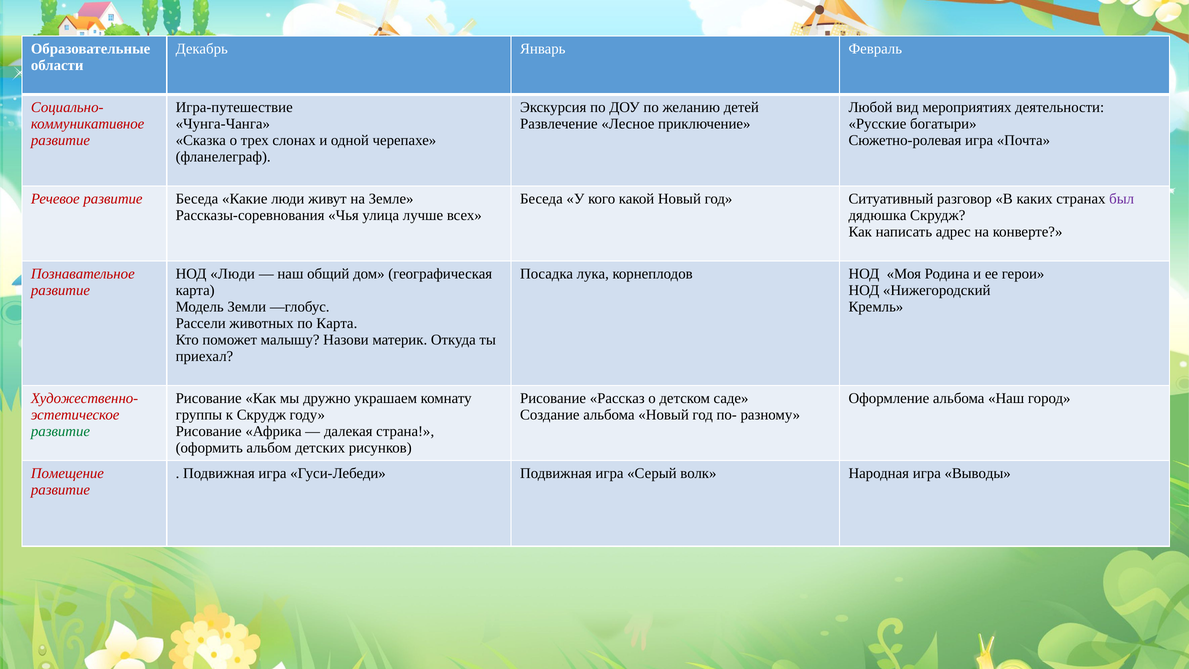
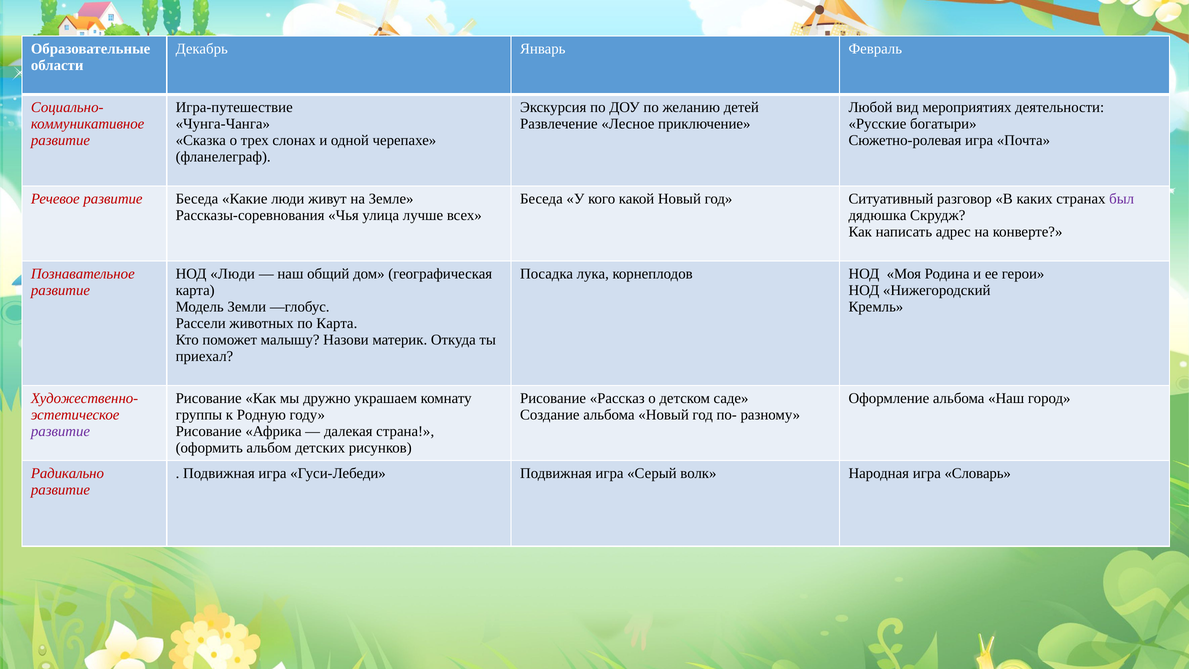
к Скрудж: Скрудж -> Родную (261, 415)
развитие colour: green -> purple (60, 431)
Помещение: Помещение -> Радикально (67, 473)
Выводы: Выводы -> Словарь (978, 473)
